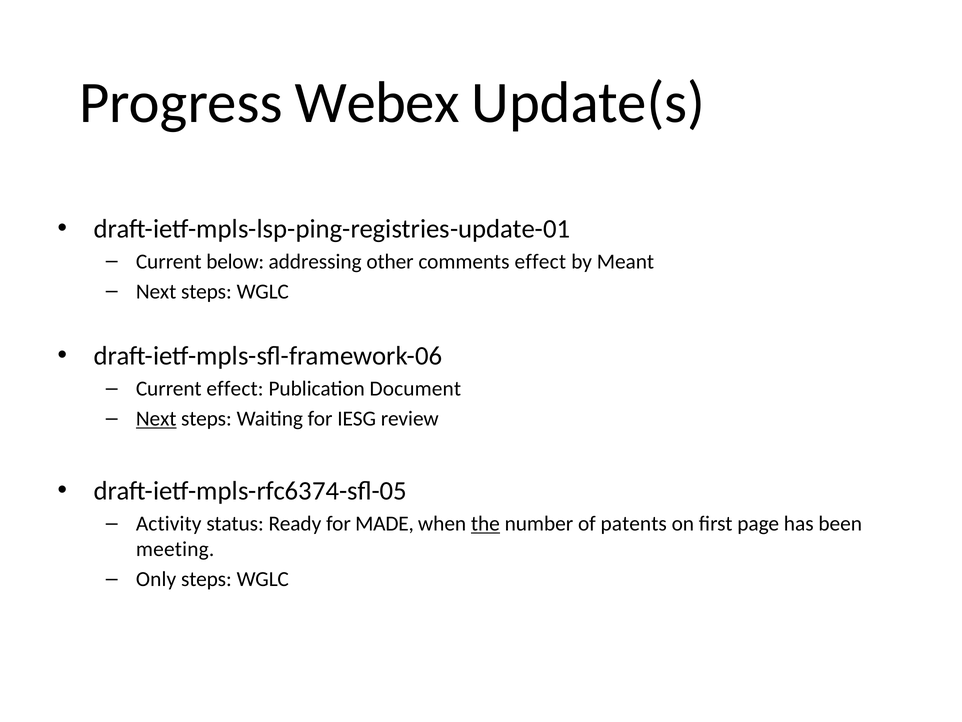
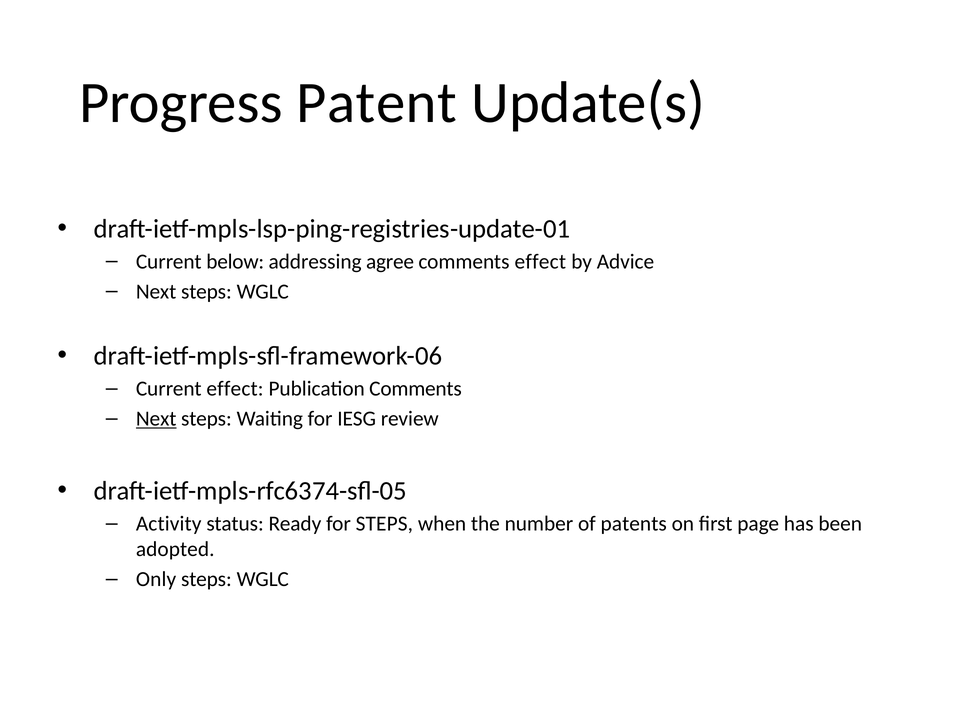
Webex: Webex -> Patent (377, 103)
other: other -> agree (390, 261)
Meant: Meant -> Advice (625, 261)
Publication Document: Document -> Comments (415, 389)
for MADE: MADE -> STEPS (384, 523)
the underline: present -> none (485, 523)
meeting: meeting -> adopted (175, 549)
